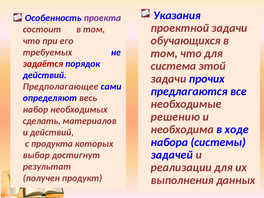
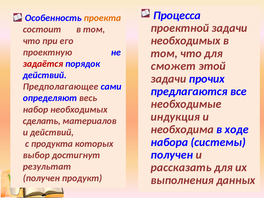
Указания: Указания -> Процесса (177, 15)
проекта colour: purple -> orange (102, 18)
обучающихся: обучающихся -> необходимых (186, 41)
требуемых: требуемых -> проектную (47, 52)
система: система -> сможет (173, 66)
решению: решению -> индукция (175, 117)
задачей: задачей -> получен (172, 155)
реализации: реализации -> рассказать (181, 168)
